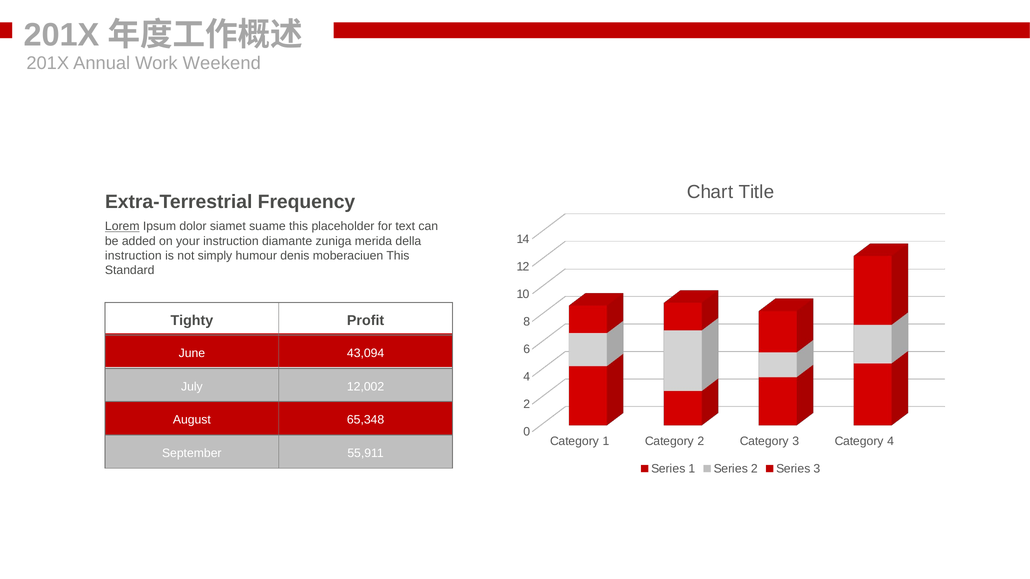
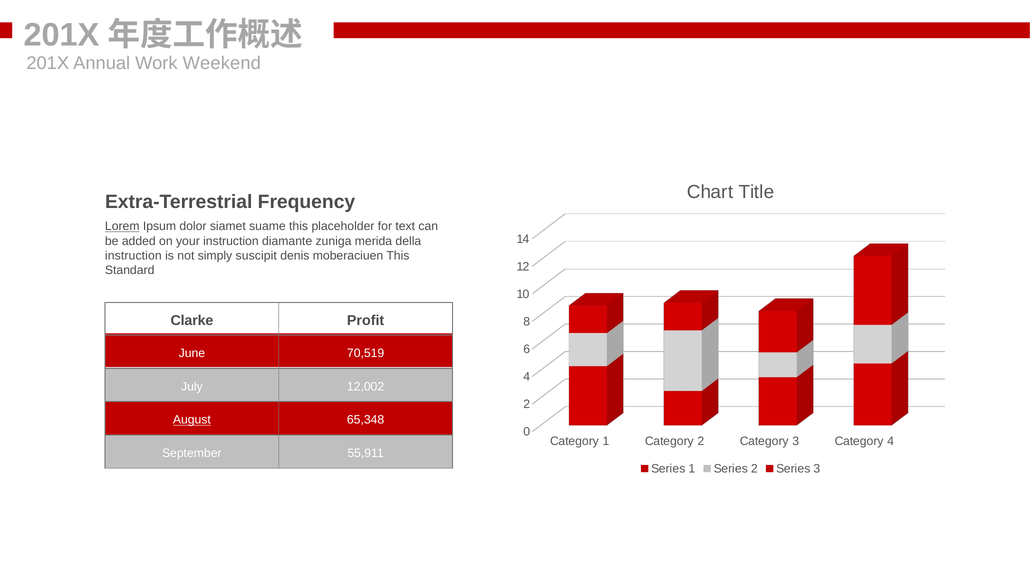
humour: humour -> suscipit (256, 256)
Tighty: Tighty -> Clarke (192, 321)
43,094: 43,094 -> 70,519 (366, 354)
August underline: none -> present (192, 420)
